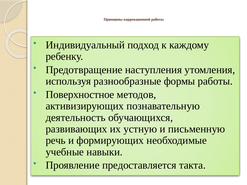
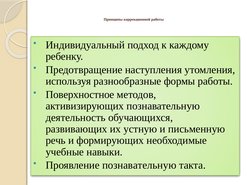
Проявление предоставляется: предоставляется -> познавательную (139, 165)
